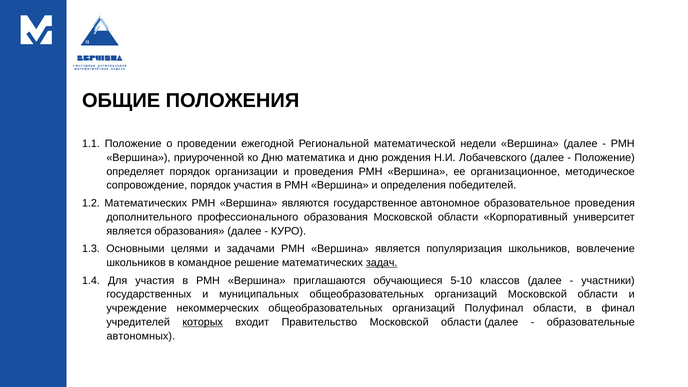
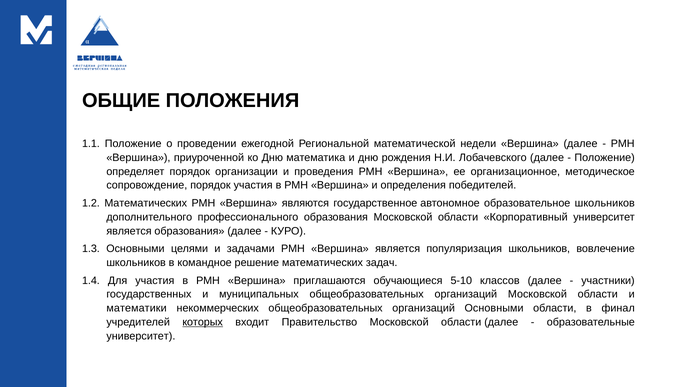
образовательное проведения: проведения -> школьников (605, 203)
задач underline: present -> none (382, 263)
учреждение: учреждение -> математики (137, 308)
организаций Полуфинал: Полуфинал -> Основными (494, 308)
автономных: автономных -> университет (141, 336)
